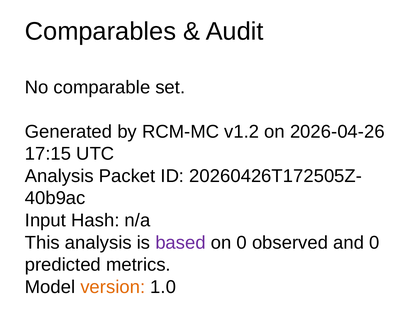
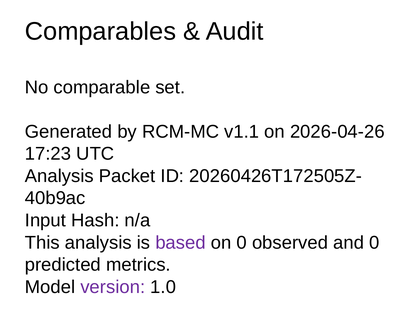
v1.2: v1.2 -> v1.1 (242, 132)
17:15: 17:15 -> 17:23 (48, 154)
version colour: orange -> purple (113, 287)
